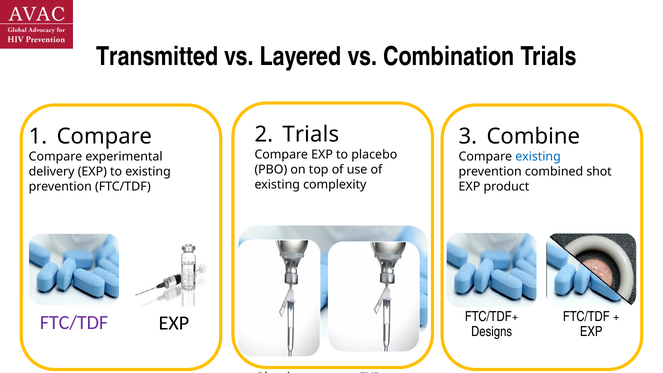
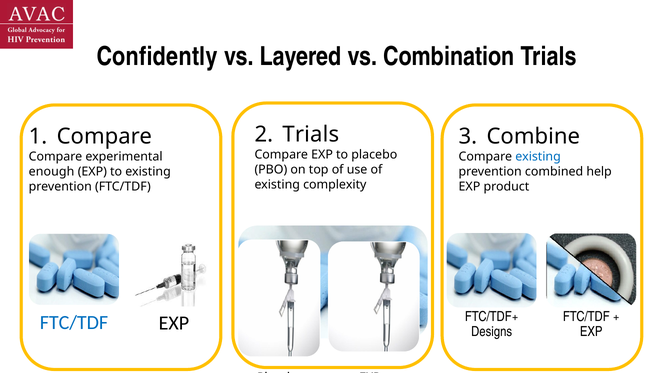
Transmitted: Transmitted -> Confidently (157, 57)
delivery: delivery -> enough (52, 172)
shot: shot -> help (599, 172)
FTC/TDF colour: purple -> blue (74, 322)
